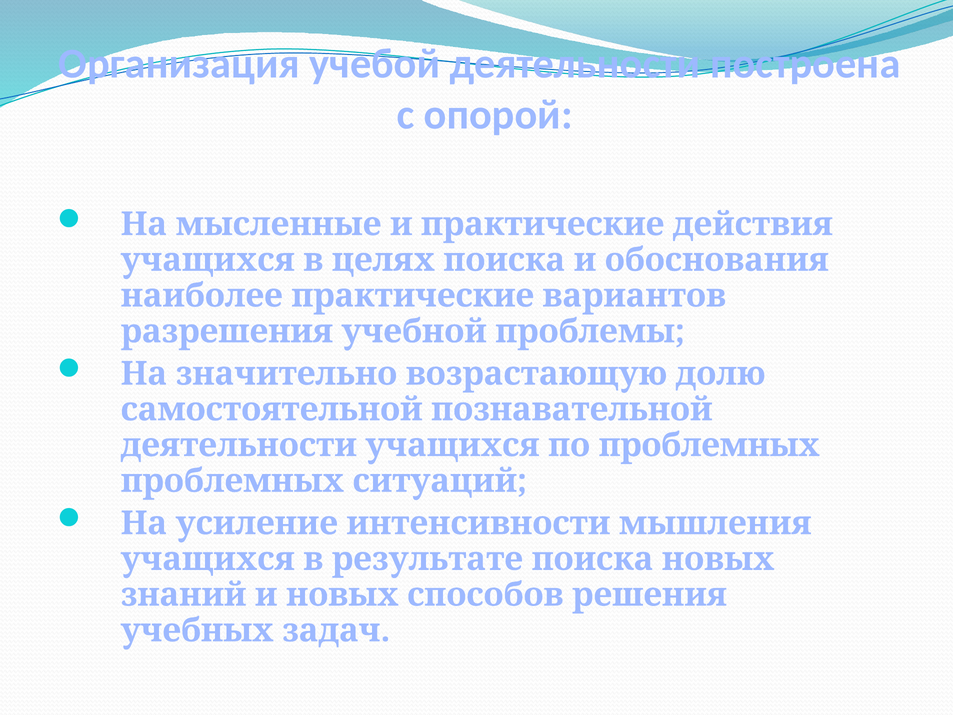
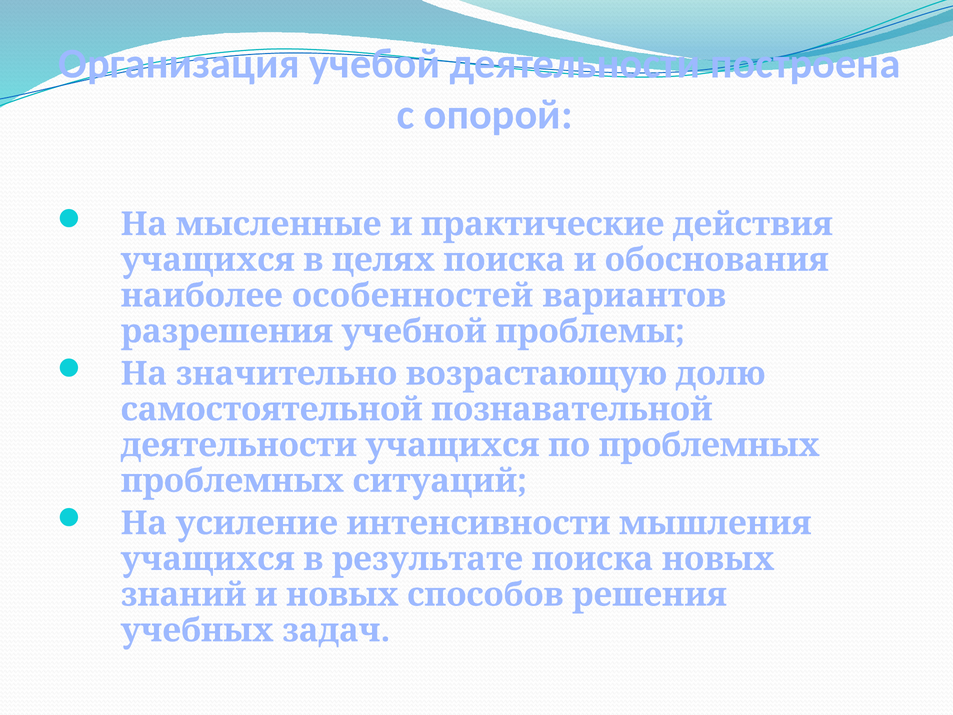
наиболее практические: практические -> особенностей (413, 296)
